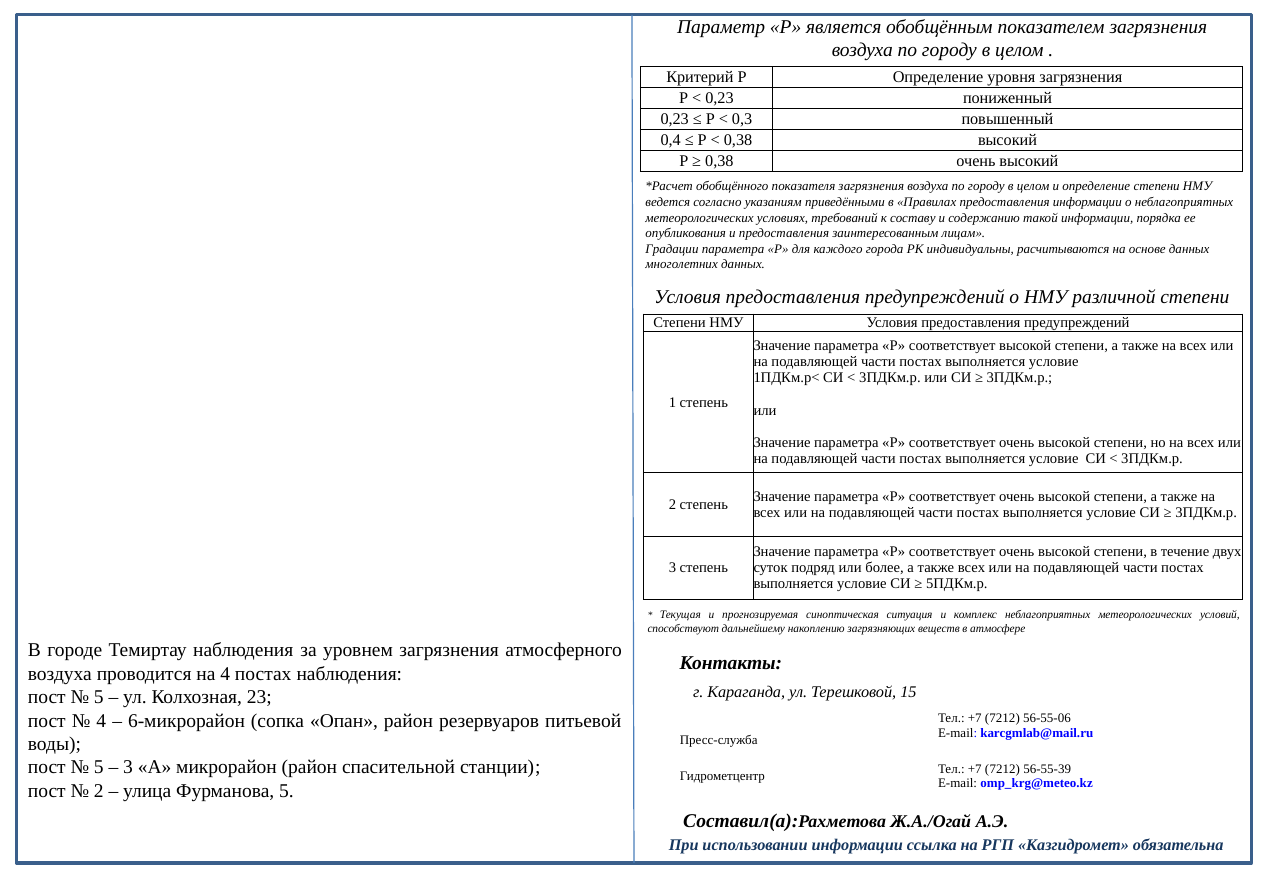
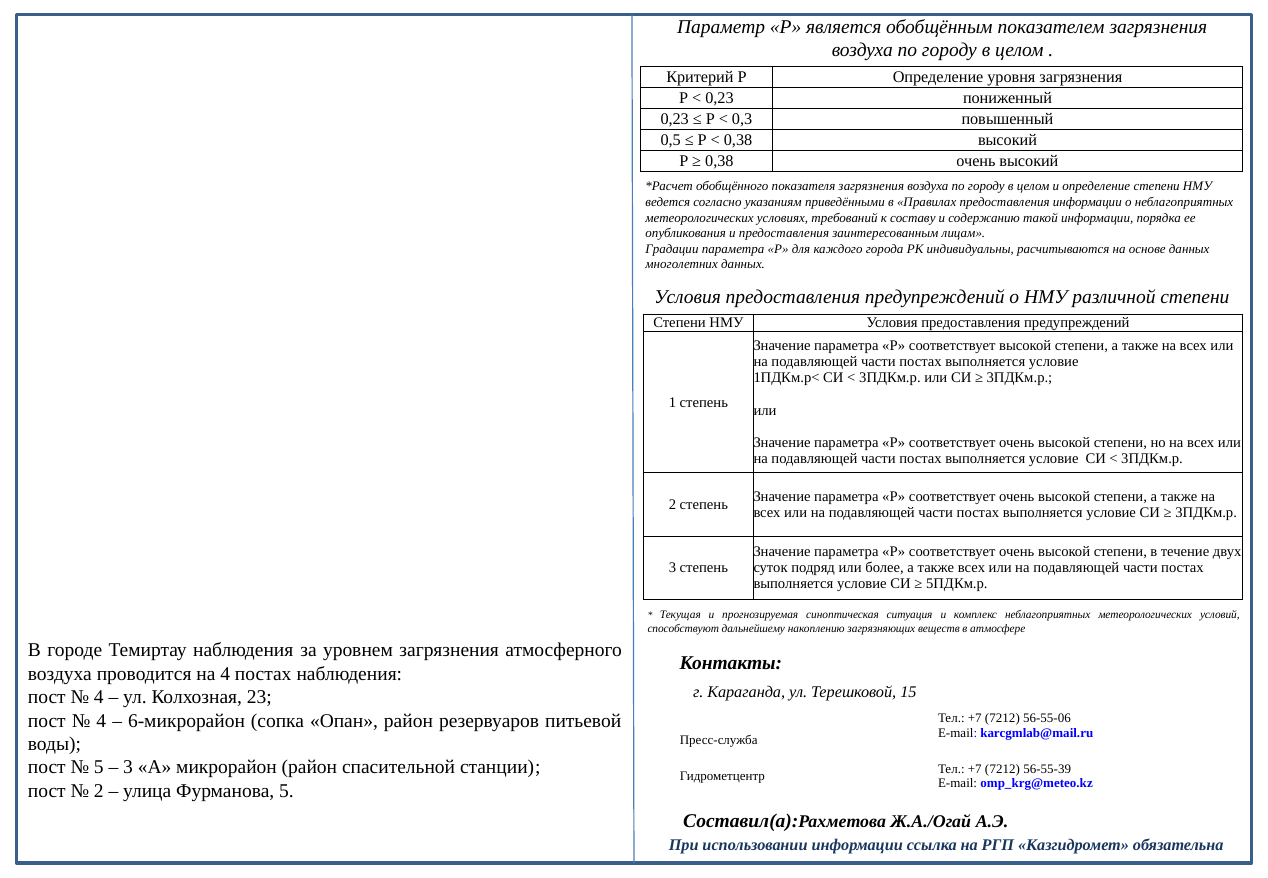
0,4: 0,4 -> 0,5 (671, 140)
5: 5 -> 4 (99, 697)
